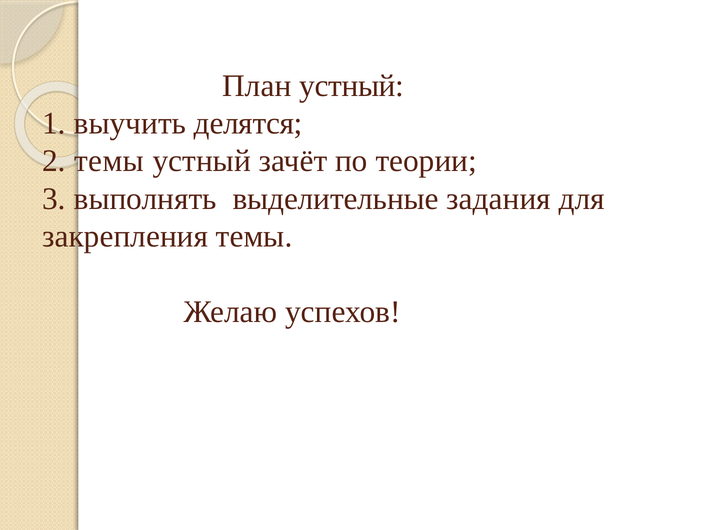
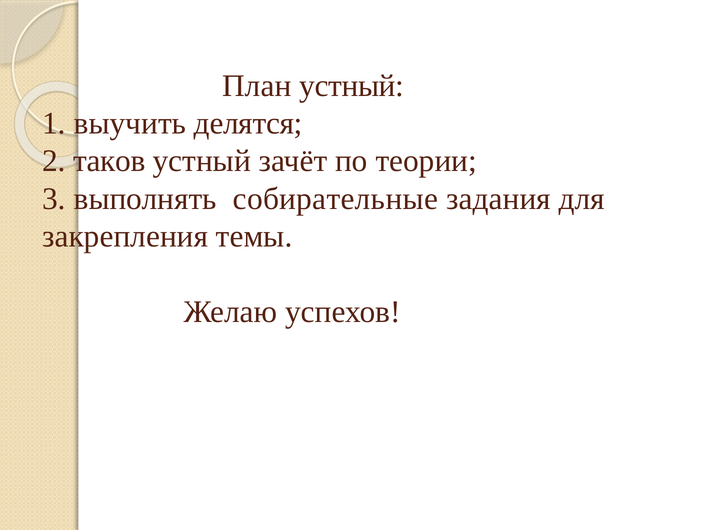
2 темы: темы -> таков (109, 161)
выделительные: выделительные -> собирательные (335, 199)
